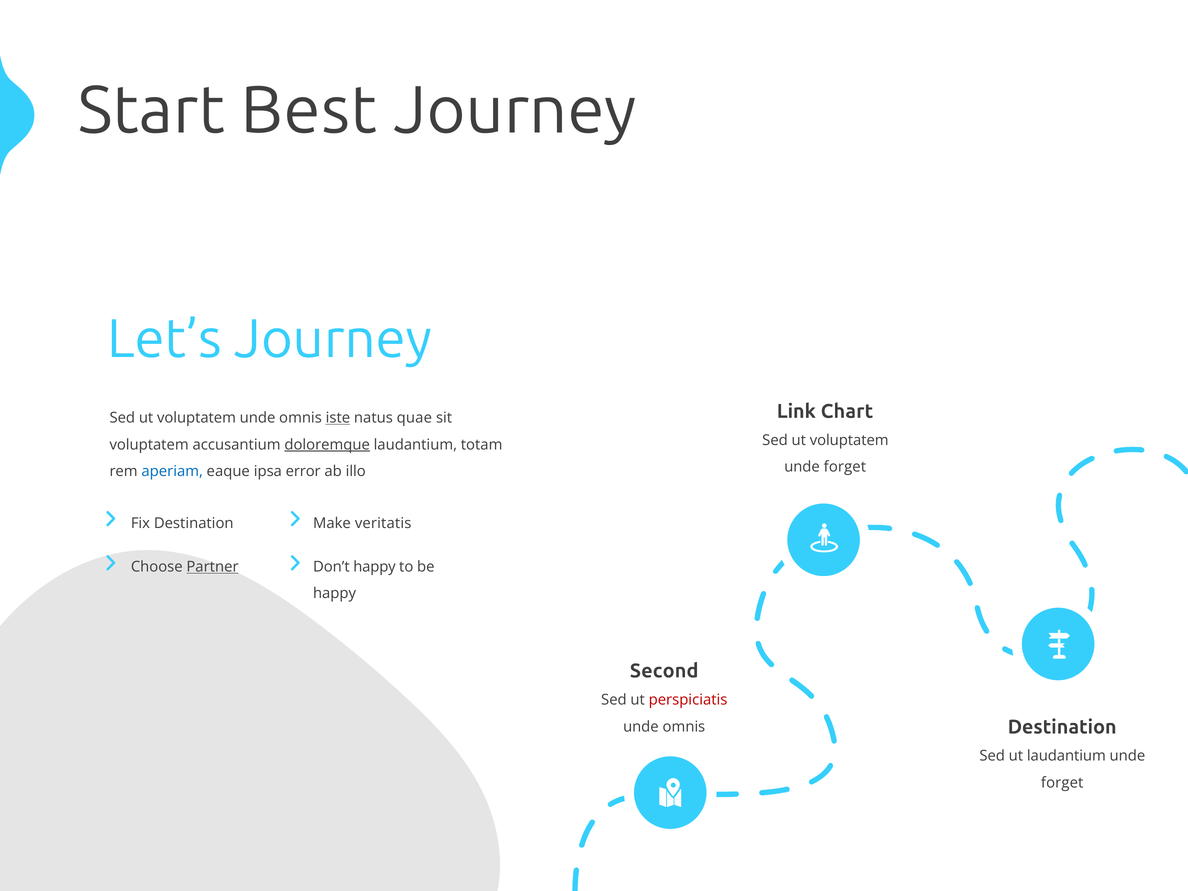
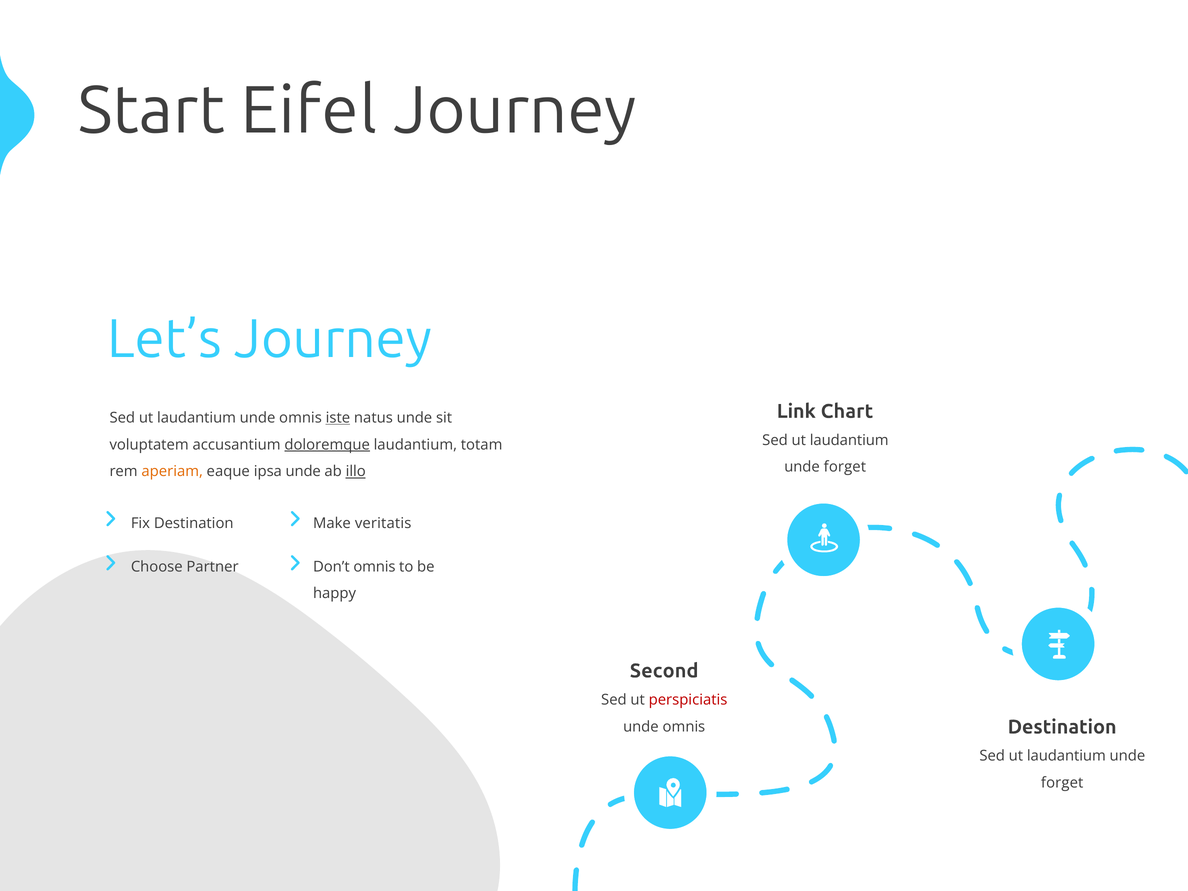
Best: Best -> Eifel (309, 111)
voluptatem: voluptatem -> laudantium (197, 418)
natus quae: quae -> unde (414, 418)
voluptatem: voluptatem -> laudantium (849, 440)
aperiam colour: blue -> orange (172, 472)
ipsa error: error -> unde (303, 472)
illo underline: none -> present (356, 472)
Don’t happy: happy -> omnis (374, 567)
Partner underline: present -> none (212, 567)
